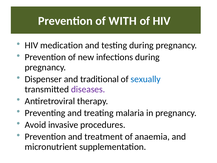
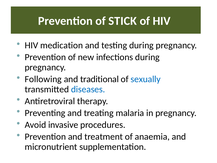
WITH: WITH -> STICK (123, 21)
Dispenser: Dispenser -> Following (43, 79)
diseases colour: purple -> blue (88, 89)
